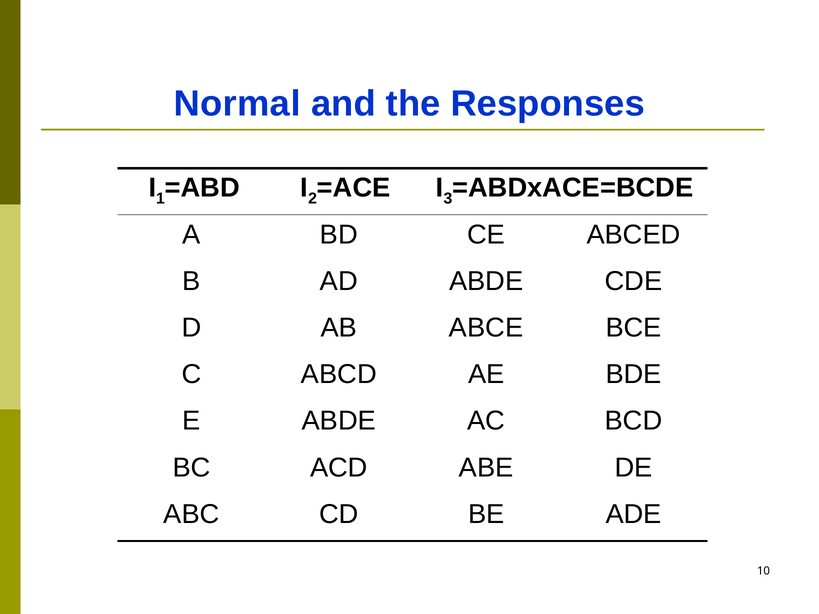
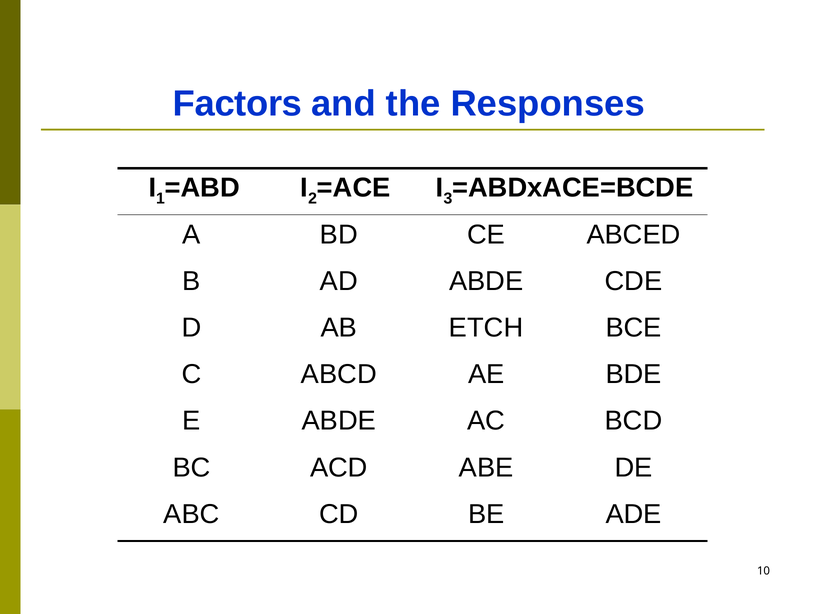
Normal: Normal -> Factors (237, 104)
ABCE: ABCE -> ETCH (486, 328)
